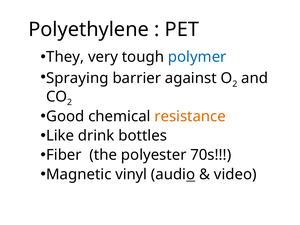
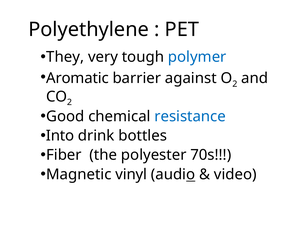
Spraying: Spraying -> Aromatic (77, 78)
resistance colour: orange -> blue (190, 116)
Like: Like -> Into (60, 136)
